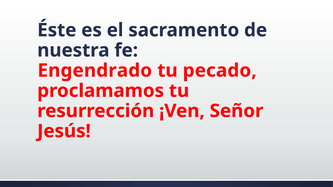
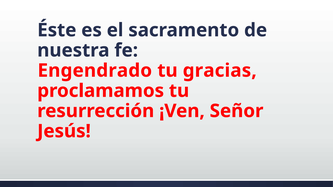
pecado: pecado -> gracias (220, 71)
